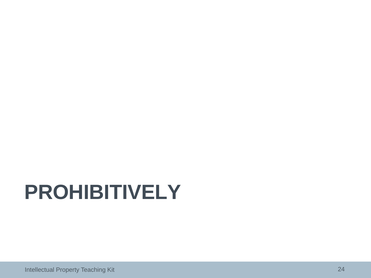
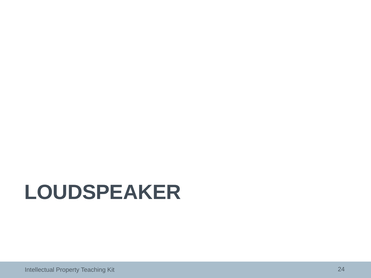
PROHIBITIVELY: PROHIBITIVELY -> LOUDSPEAKER (103, 193)
